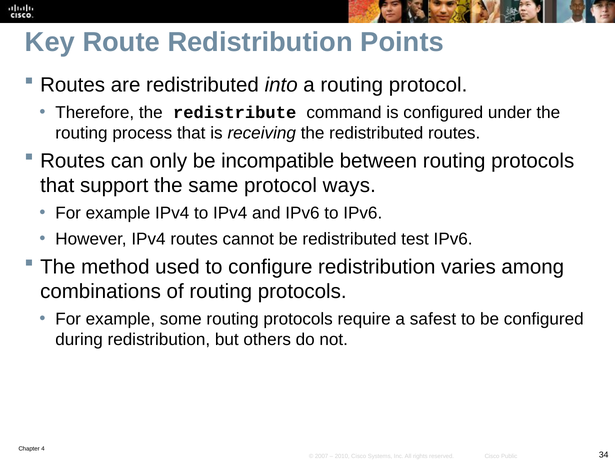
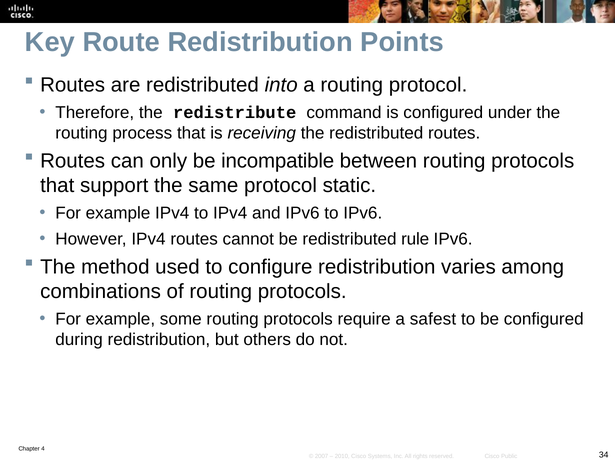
ways: ways -> static (349, 185)
test: test -> rule (415, 238)
